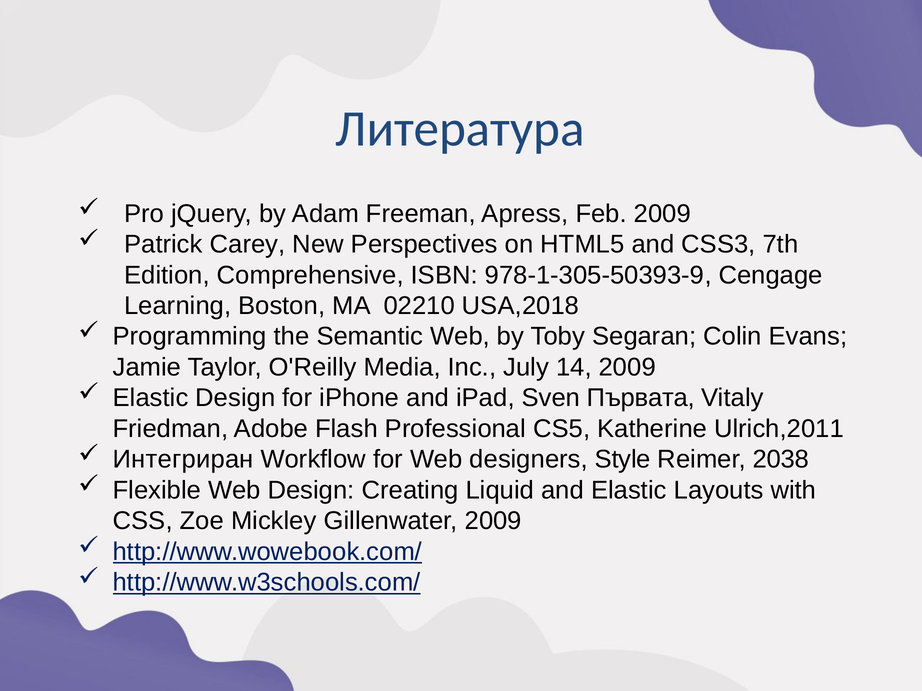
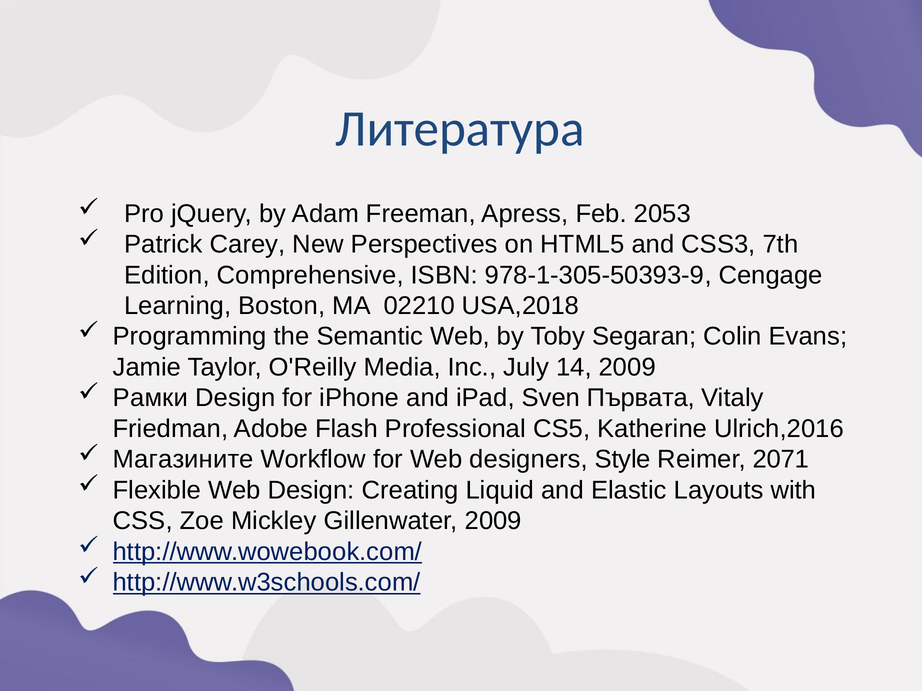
Feb 2009: 2009 -> 2053 (662, 214)
Elastic: Elastic -> Рамки (150, 398)
Ulrich,2011: Ulrich,2011 -> Ulrich,2016 (779, 429)
Интегриран: Интегриран -> Магазините (183, 460)
2038: 2038 -> 2071 (781, 460)
